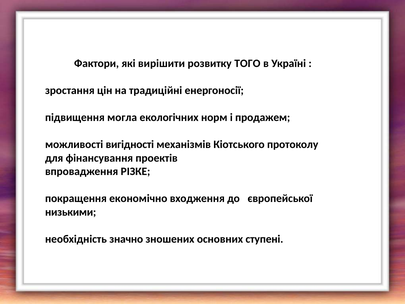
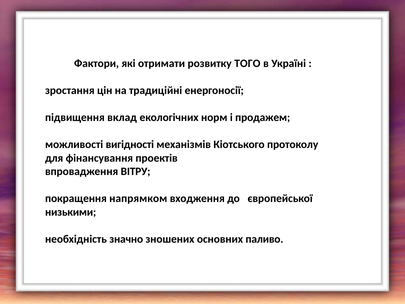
вирішити: вирішити -> отримати (162, 63)
могла: могла -> вклад (122, 117)
РІЗКЕ: РІЗКЕ -> ВІТРУ (136, 171)
економічно: економічно -> напрямком (138, 198)
ступені: ступені -> паливо (264, 239)
